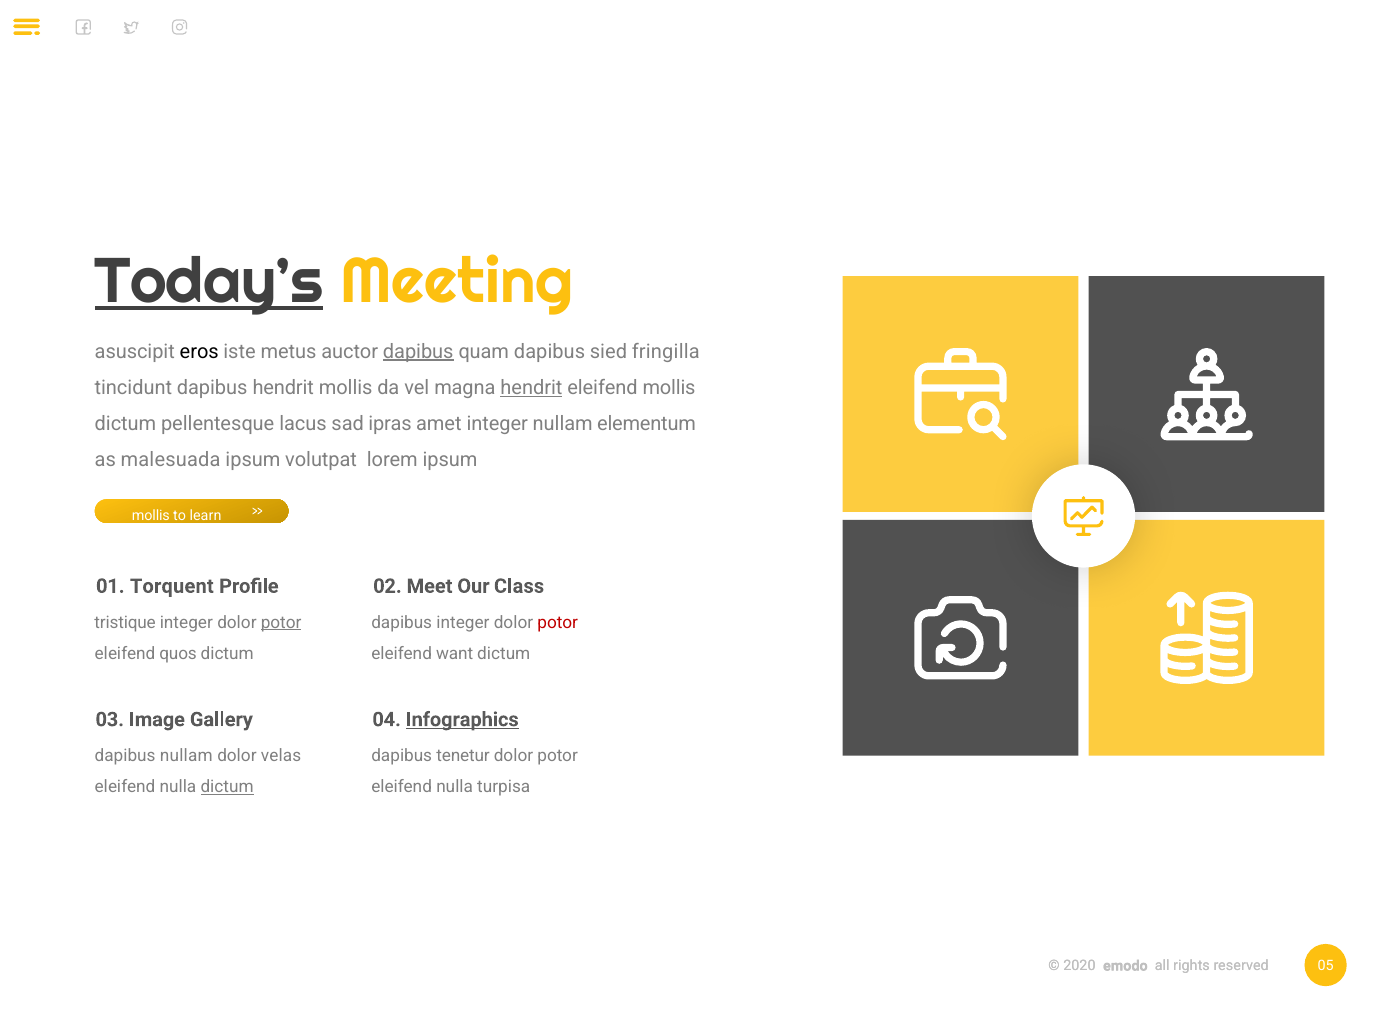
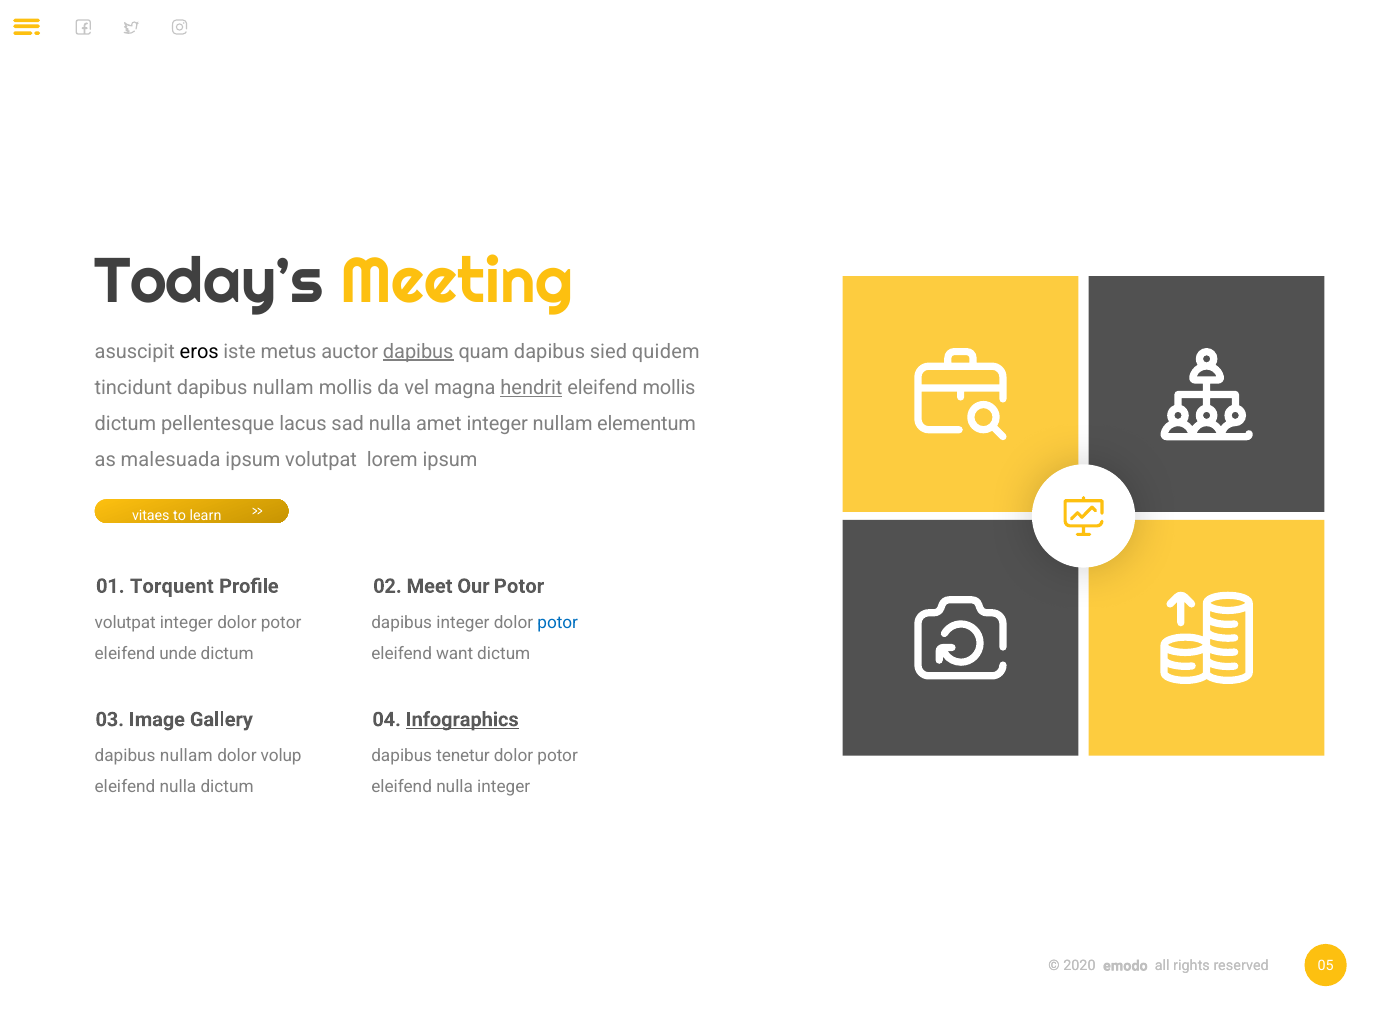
Today’s underline: present -> none (209, 281)
fringilla: fringilla -> quidem (666, 351)
tincidunt dapibus hendrit: hendrit -> nullam (283, 388)
sad ipras: ipras -> nulla (390, 424)
mollis: mollis -> vitaes (151, 515)
Our Class: Class -> Potor (519, 586)
tristique: tristique -> volutpat (125, 622)
potor underline: present -> none (281, 622)
potor colour: red -> blue (558, 622)
quos: quos -> unde (178, 653)
velas: velas -> volup (281, 756)
dictum underline: present -> none (227, 787)
nulla turpisa: turpisa -> integer (504, 787)
